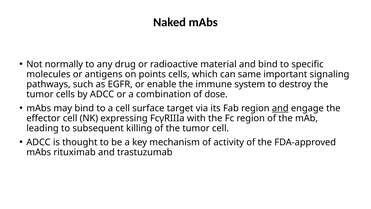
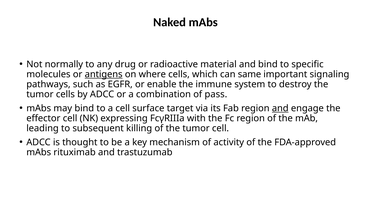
antigens underline: none -> present (104, 74)
points: points -> where (152, 74)
dose: dose -> pass (216, 94)
